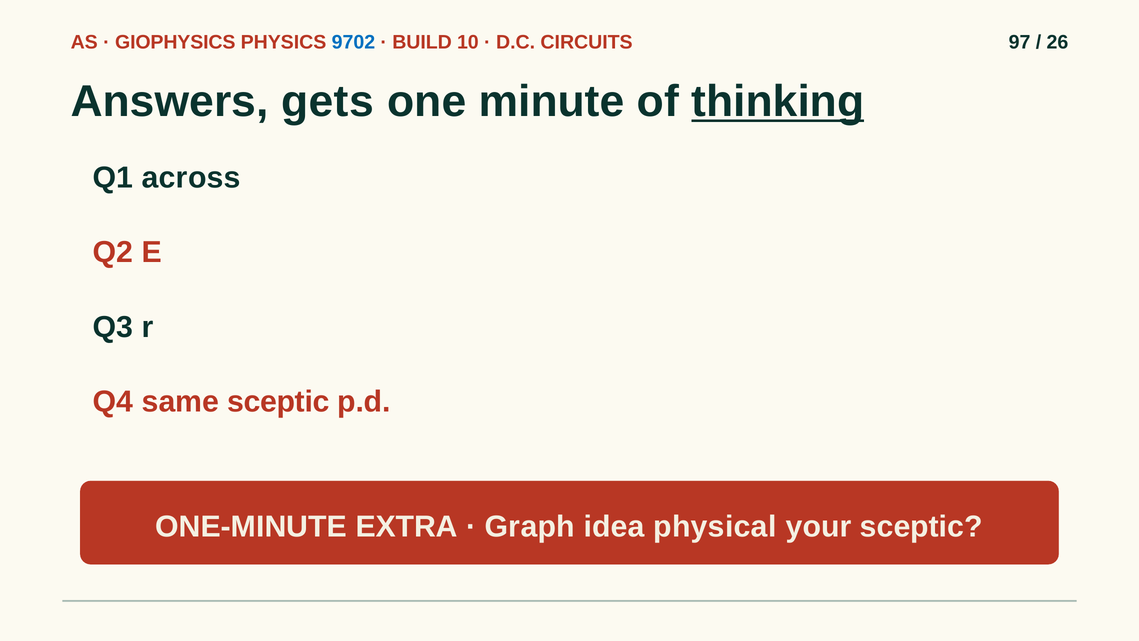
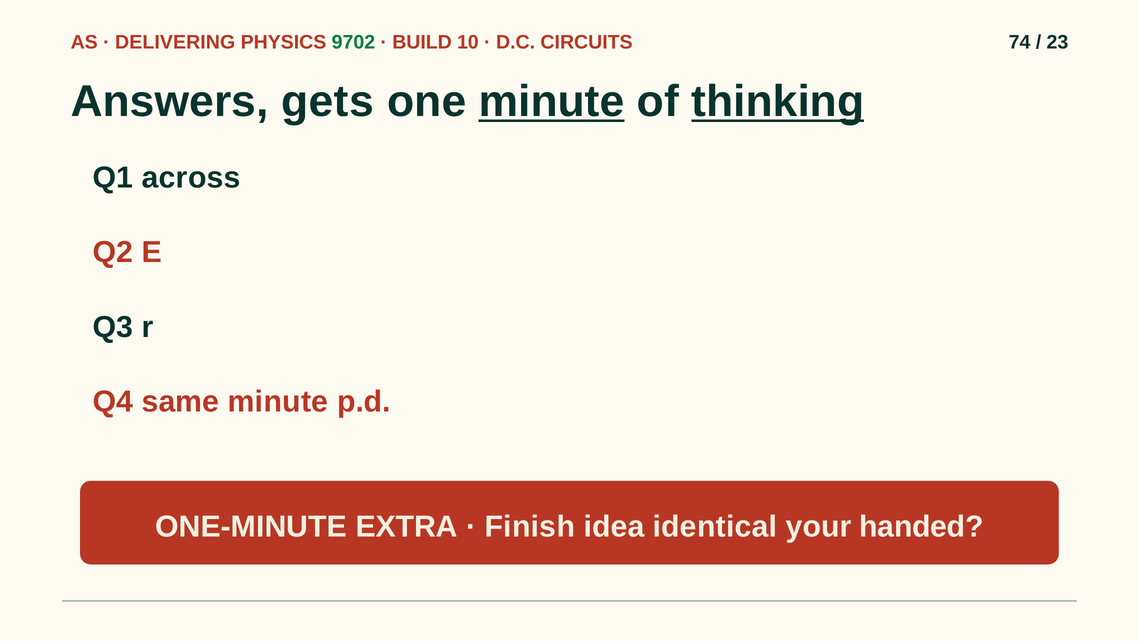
GIOPHYSICS: GIOPHYSICS -> DELIVERING (175, 42)
9702 colour: blue -> green (353, 42)
97: 97 -> 74 (1020, 42)
26: 26 -> 23 (1057, 42)
minute underline: none -> present (552, 102)
same sceptic: sceptic -> minute (278, 402)
Graph: Graph -> Finish (530, 526)
physical: physical -> identical (715, 526)
your sceptic: sceptic -> handed (921, 526)
